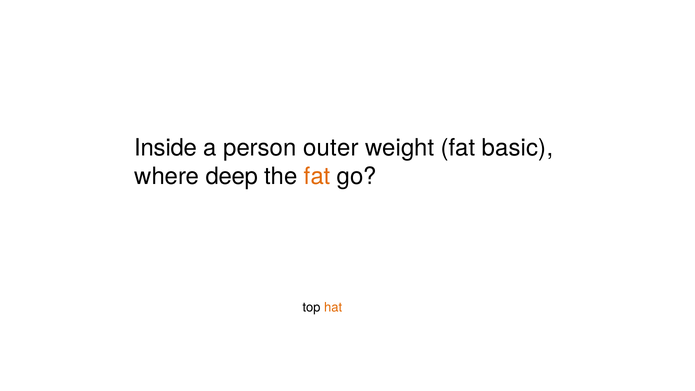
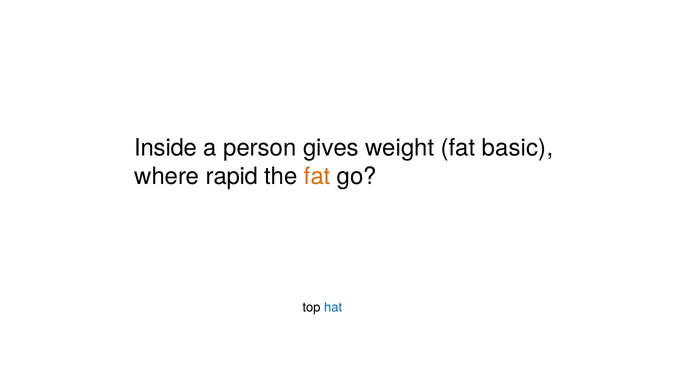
outer: outer -> gives (331, 148)
deep: deep -> rapid (232, 176)
hat colour: orange -> blue (333, 308)
